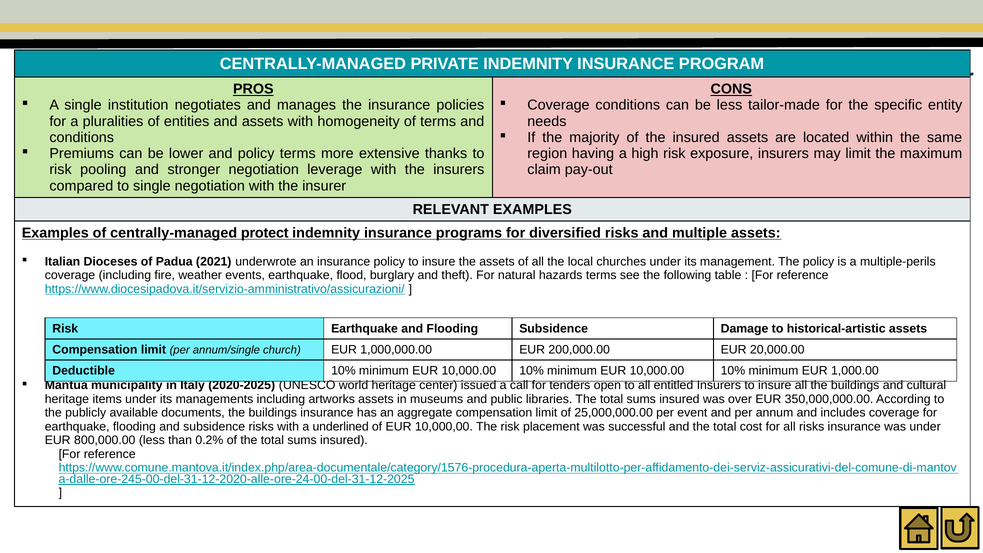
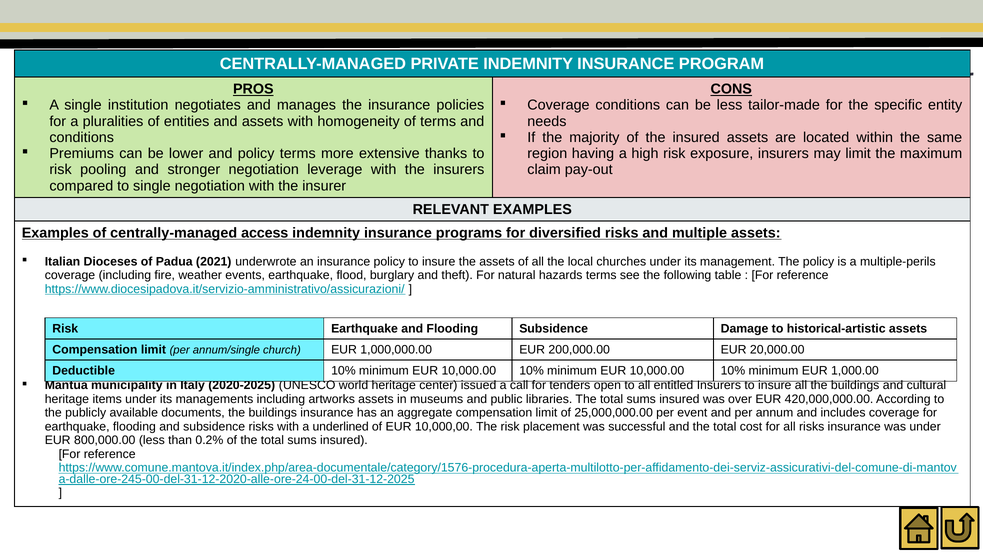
protect: protect -> access (265, 233)
350,000,000.00: 350,000,000.00 -> 420,000,000.00 (829, 399)
